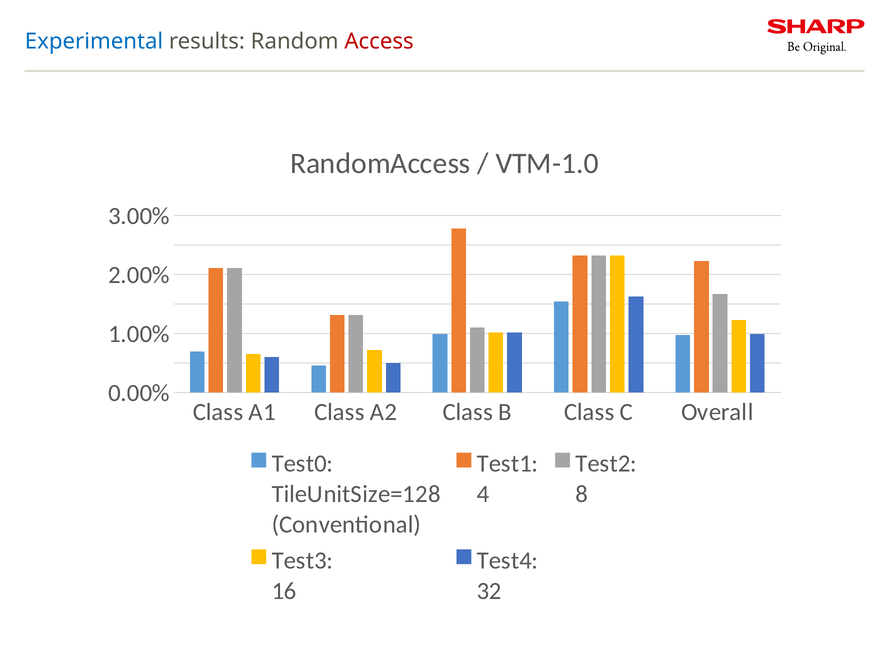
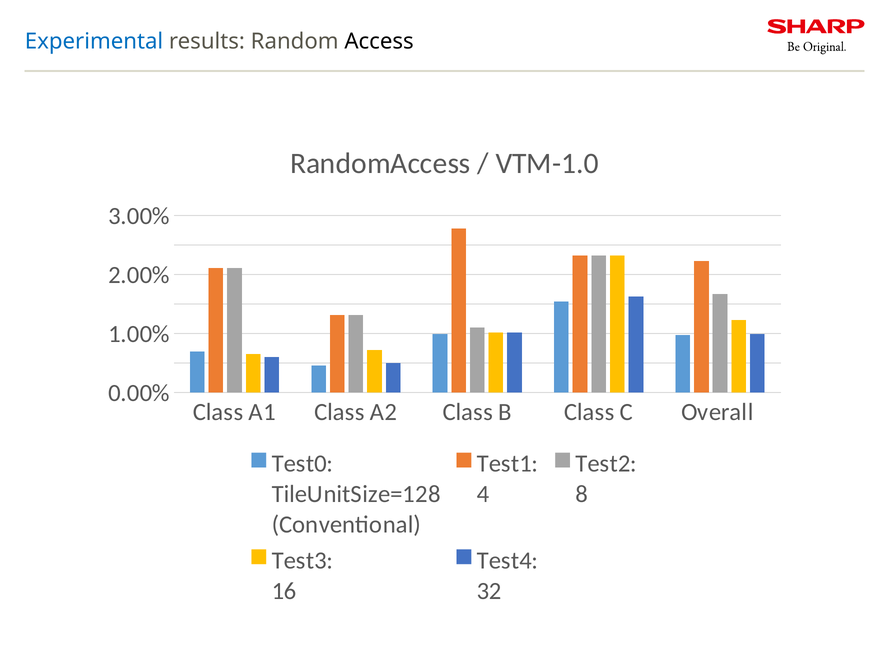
Access colour: red -> black (379, 41)
